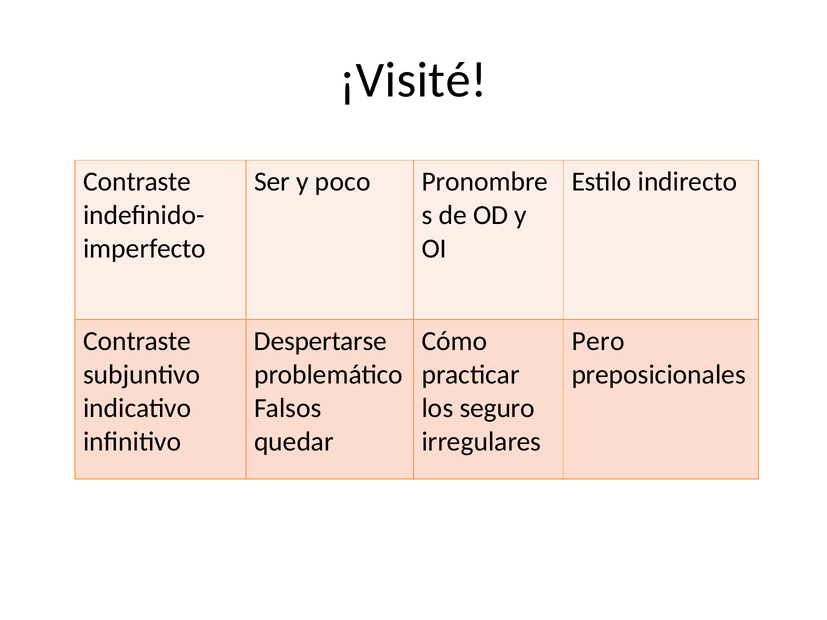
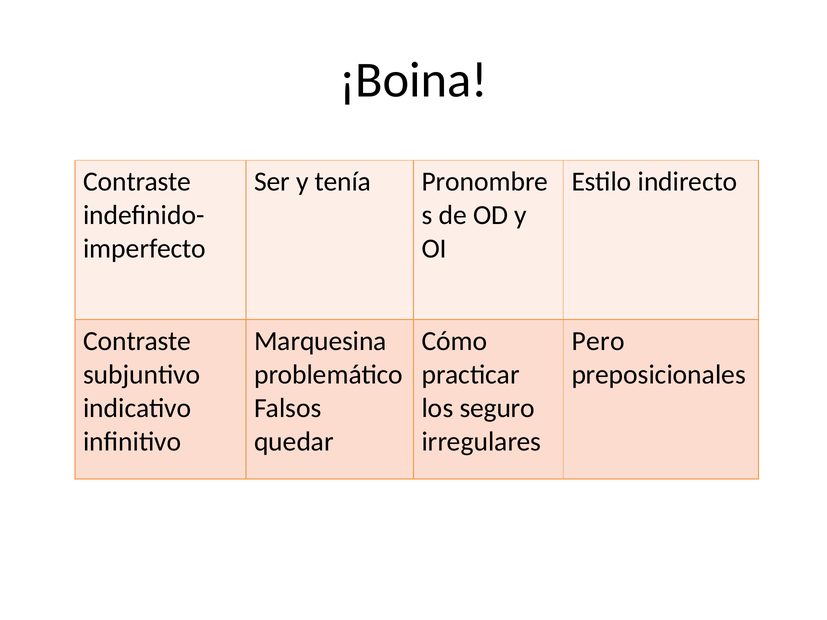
¡Visité: ¡Visité -> ¡Boina (413, 80)
poco: poco -> tenía (343, 182)
Despertarse: Despertarse -> Marquesina (320, 341)
